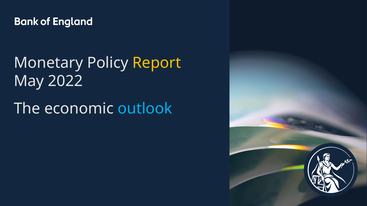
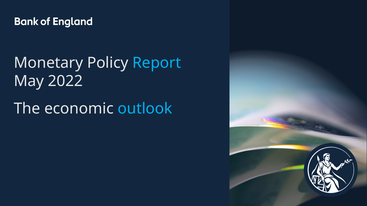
Report colour: yellow -> light blue (157, 63)
